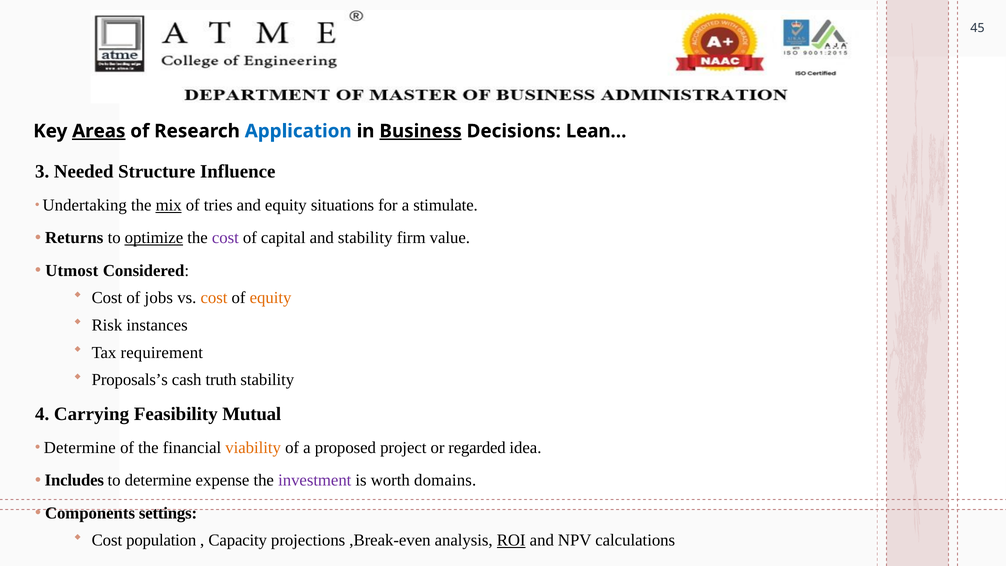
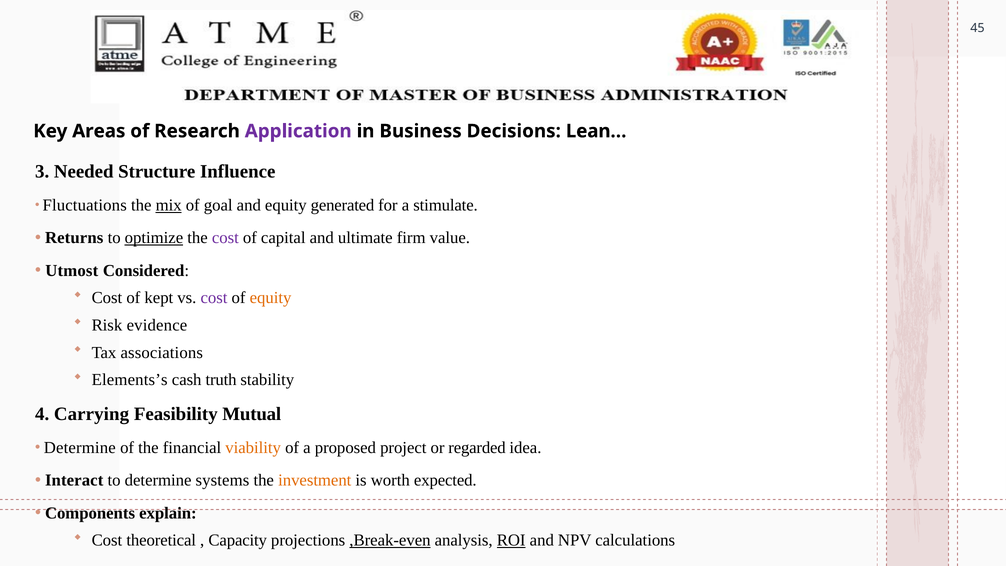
Areas underline: present -> none (99, 131)
Application colour: blue -> purple (298, 131)
Business underline: present -> none (421, 131)
Undertaking: Undertaking -> Fluctuations (85, 205)
tries: tries -> goal (218, 205)
situations: situations -> generated (343, 205)
and stability: stability -> ultimate (365, 238)
jobs: jobs -> kept (159, 298)
cost colour: orange -> purple (214, 298)
instances: instances -> evidence (157, 325)
requirement: requirement -> associations (162, 352)
Proposals’s: Proposals’s -> Elements’s (130, 380)
Includes: Includes -> Interact (74, 480)
expense: expense -> systems (222, 480)
investment colour: purple -> orange (315, 480)
domains: domains -> expected (445, 480)
settings: settings -> explain (168, 513)
population: population -> theoretical (161, 540)
,Break-even underline: none -> present (390, 540)
